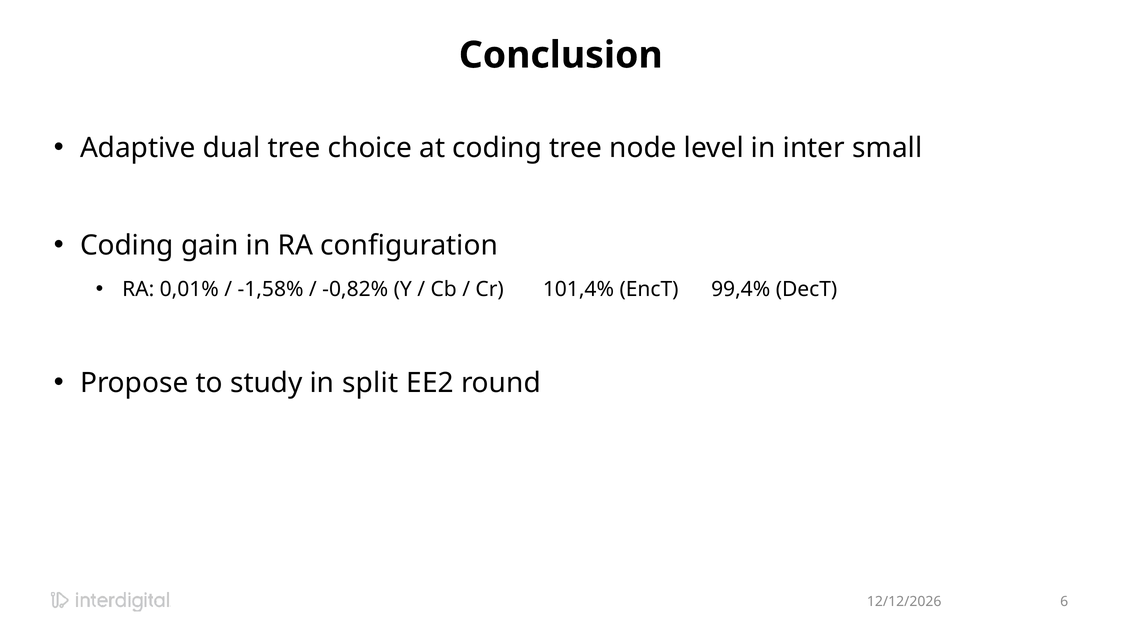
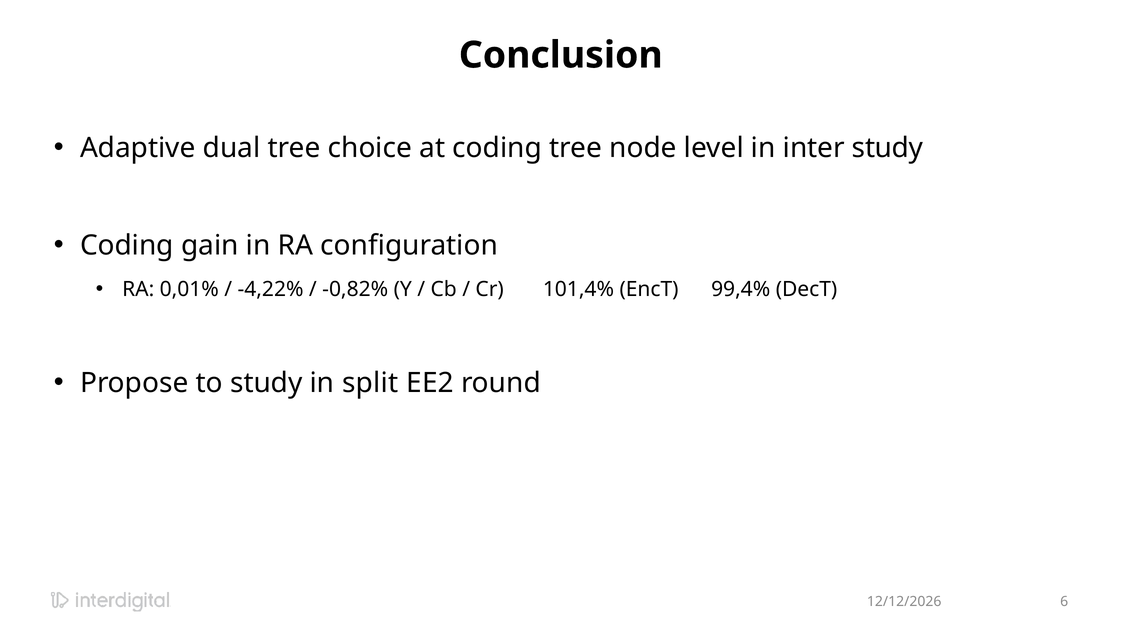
inter small: small -> study (888, 148)
-1,58%: -1,58% -> -4,22% (271, 289)
